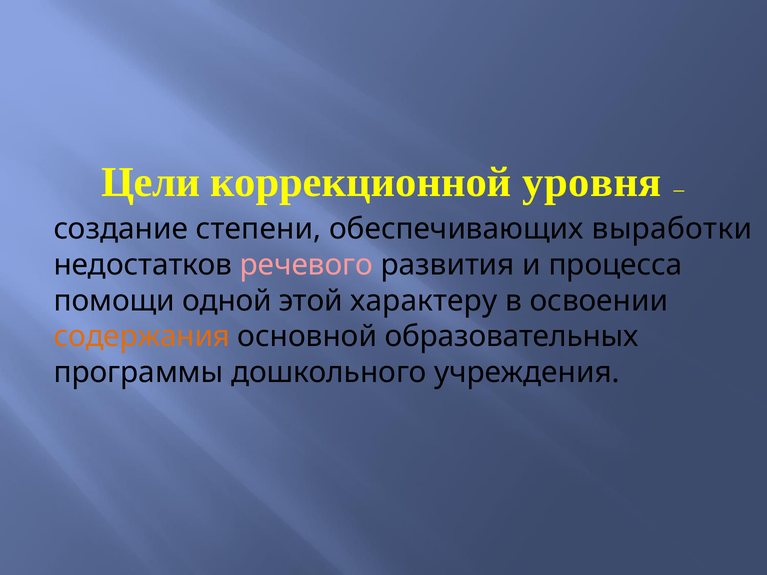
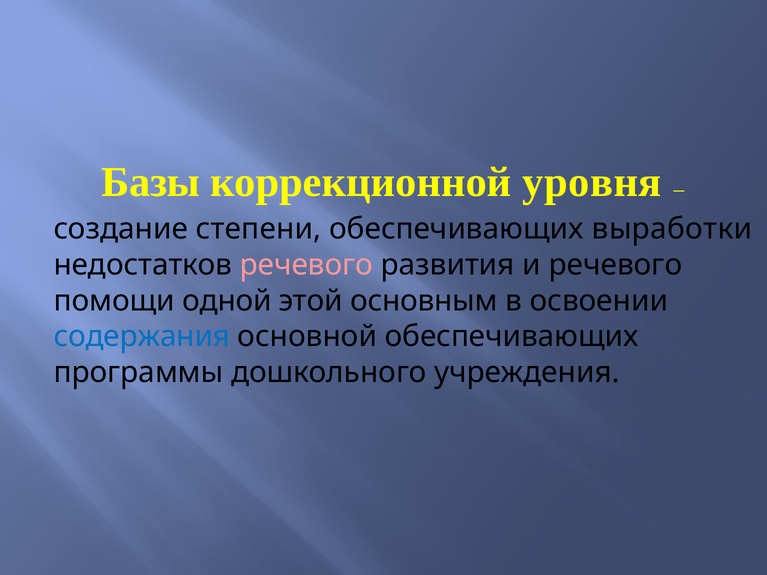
Цели: Цели -> Базы (151, 182)
и процесса: процесса -> речевого (615, 265)
характеру: характеру -> основным (424, 301)
содержания colour: orange -> blue (142, 337)
основной образовательных: образовательных -> обеспечивающих (512, 337)
